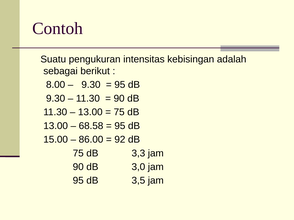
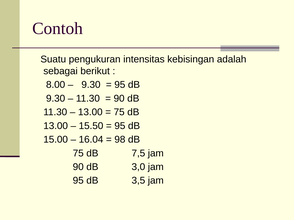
68.58: 68.58 -> 15.50 (91, 126)
86.00: 86.00 -> 16.04 (91, 140)
92: 92 -> 98 (120, 140)
3,3: 3,3 -> 7,5 (138, 154)
